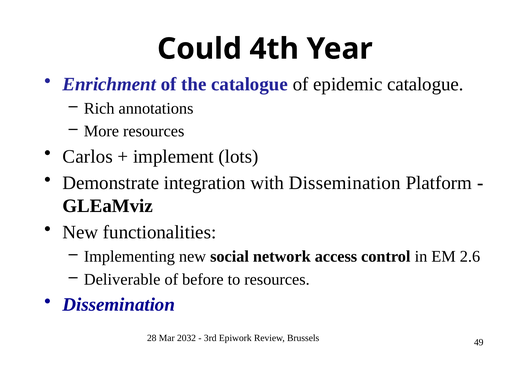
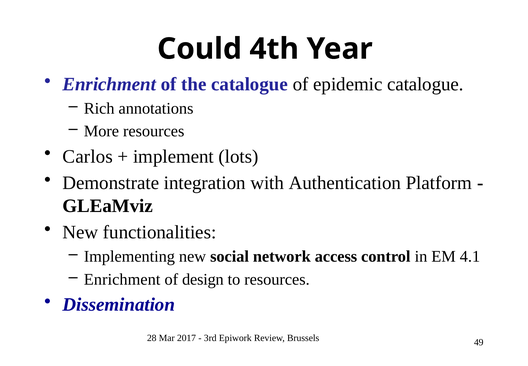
with Dissemination: Dissemination -> Authentication (345, 183)
2.6: 2.6 -> 4.1 (470, 256)
Deliverable: Deliverable -> Enrichment (122, 279)
before: before -> design (203, 279)
2032: 2032 -> 2017 (187, 338)
